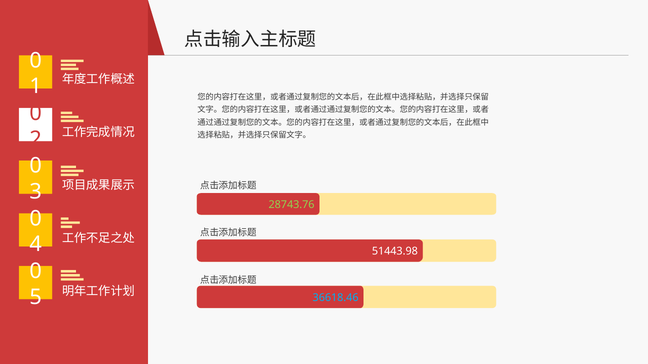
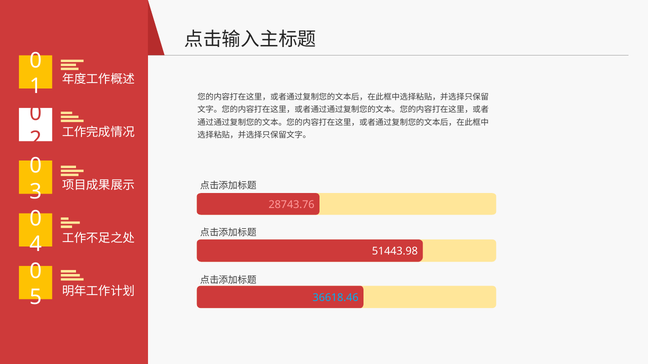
28743.76 colour: light green -> pink (292, 205)
